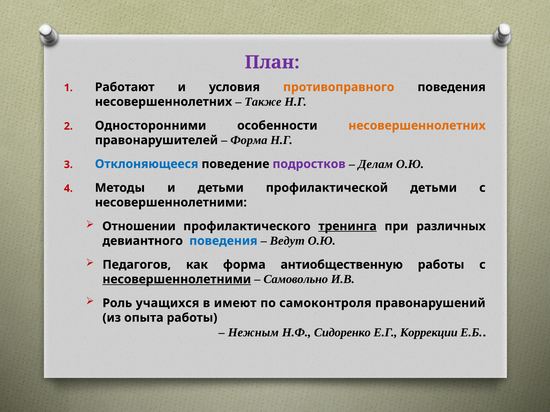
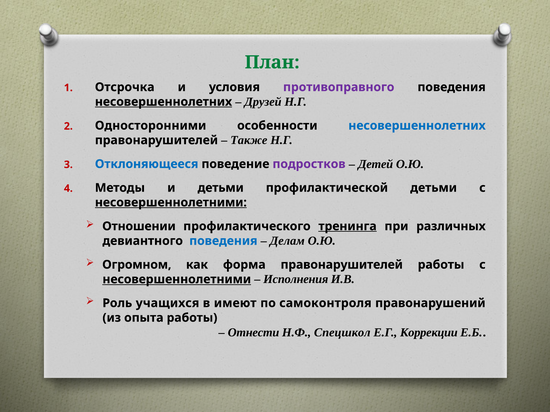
План colour: purple -> green (272, 62)
Работают: Работают -> Отсрочка (125, 87)
противоправного colour: orange -> purple (339, 87)
несовершеннолетних underline: none -> present (163, 102)
Также: Также -> Друзей (263, 102)
несовершеннолетних colour: orange -> blue (417, 126)
Форма: Форма -> Также (249, 140)
Делам: Делам -> Детей (376, 164)
несовершеннолетними underline: none -> present (171, 203)
Ведут: Ведут -> Делам (287, 241)
Педагогов: Педагогов -> Огромном (137, 265)
форма антиобщественную: антиобщественную -> правонарушителей (342, 265)
Самовольно: Самовольно -> Исполнения (296, 280)
Нежным: Нежным -> Отнести (254, 333)
Сидоренко: Сидоренко -> Спецшкол (342, 333)
